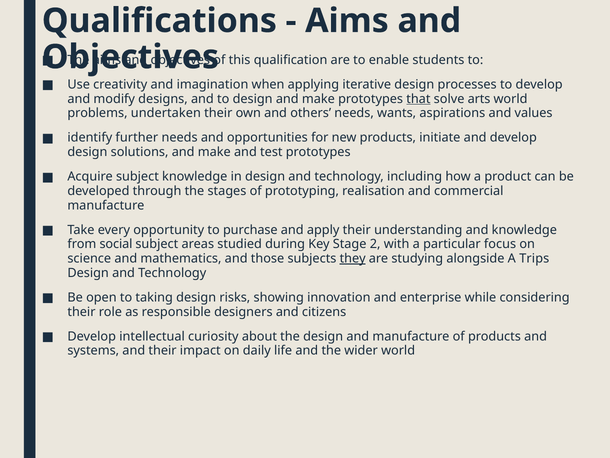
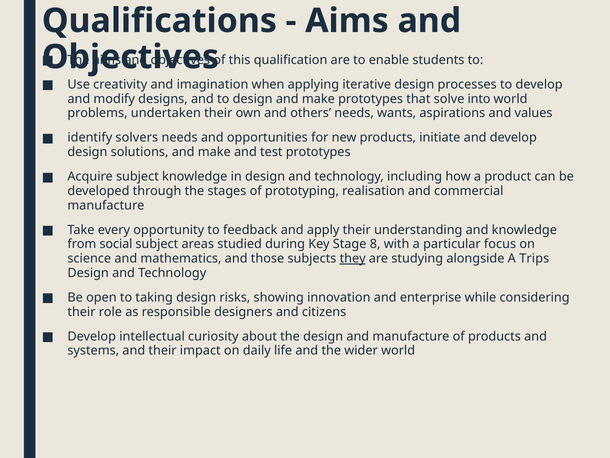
that underline: present -> none (418, 99)
arts: arts -> into (479, 99)
further: further -> solvers (137, 138)
purchase: purchase -> feedback (250, 230)
2: 2 -> 8 (375, 244)
